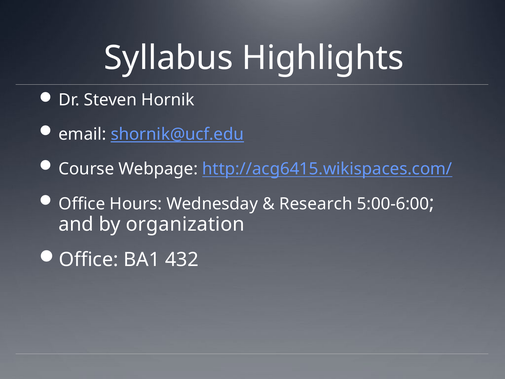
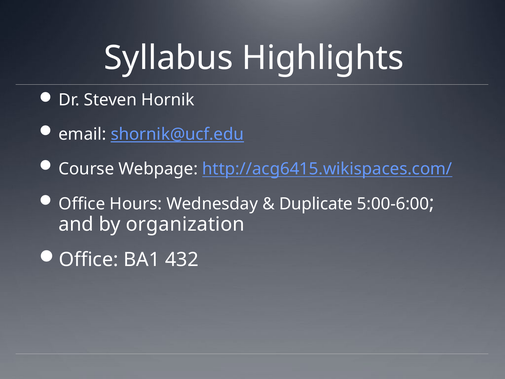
Research: Research -> Duplicate (316, 204)
